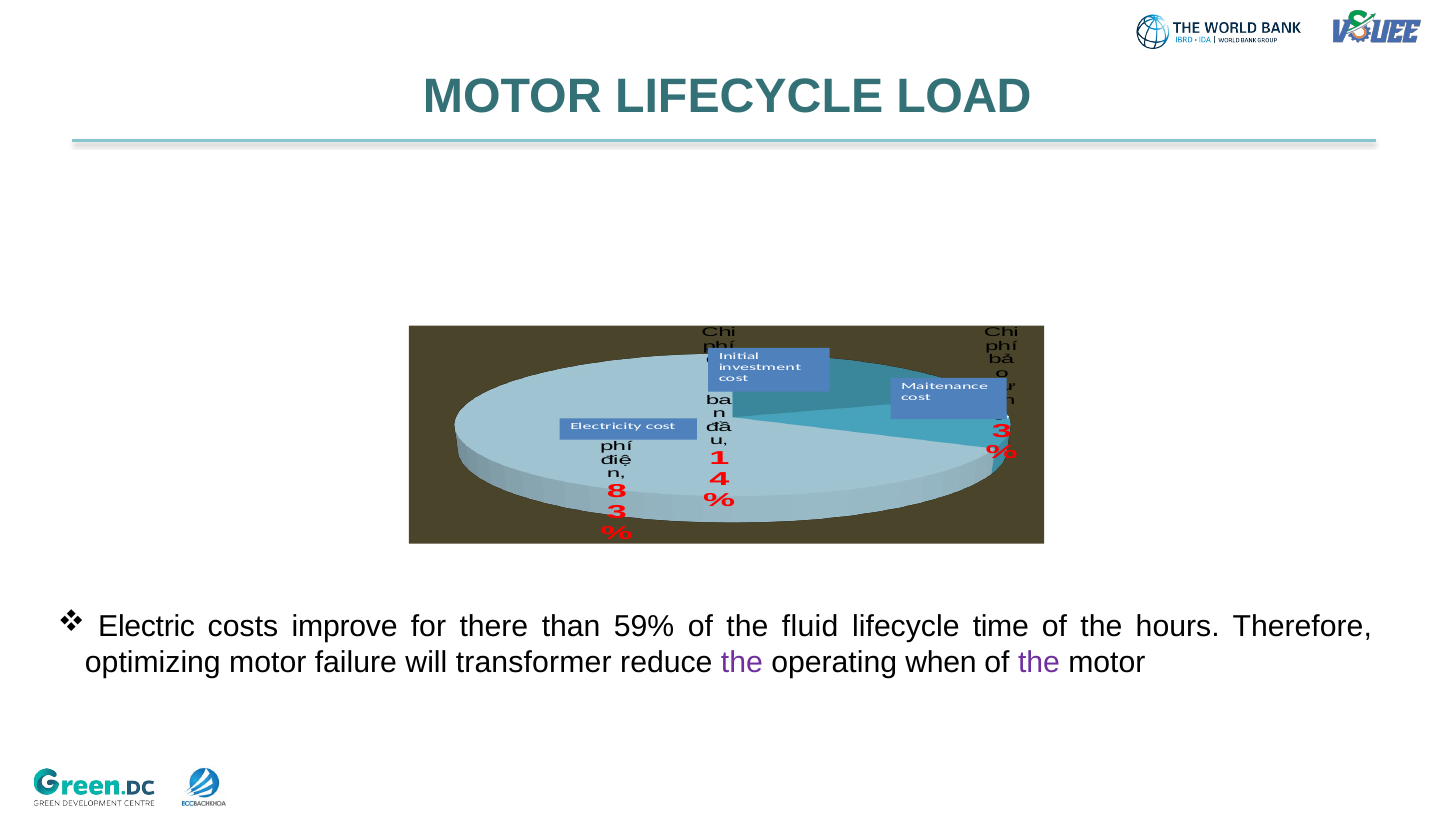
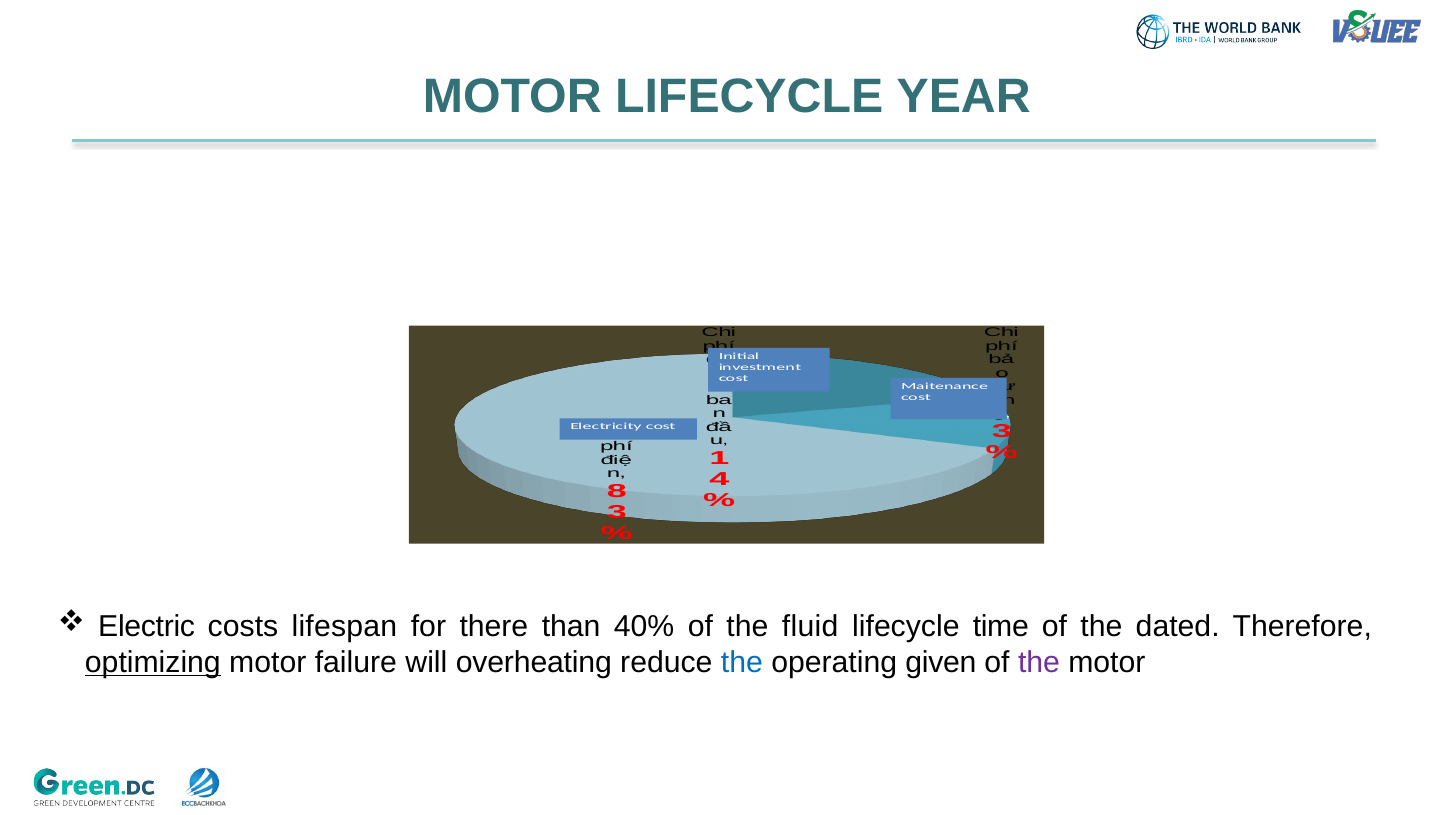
LOAD: LOAD -> YEAR (964, 96)
improve: improve -> lifespan (344, 626)
59%: 59% -> 40% (644, 626)
hours: hours -> dated (1178, 626)
optimizing underline: none -> present (153, 662)
transformer: transformer -> overheating (534, 662)
the colour: purple -> blue (742, 662)
when: when -> given (941, 662)
